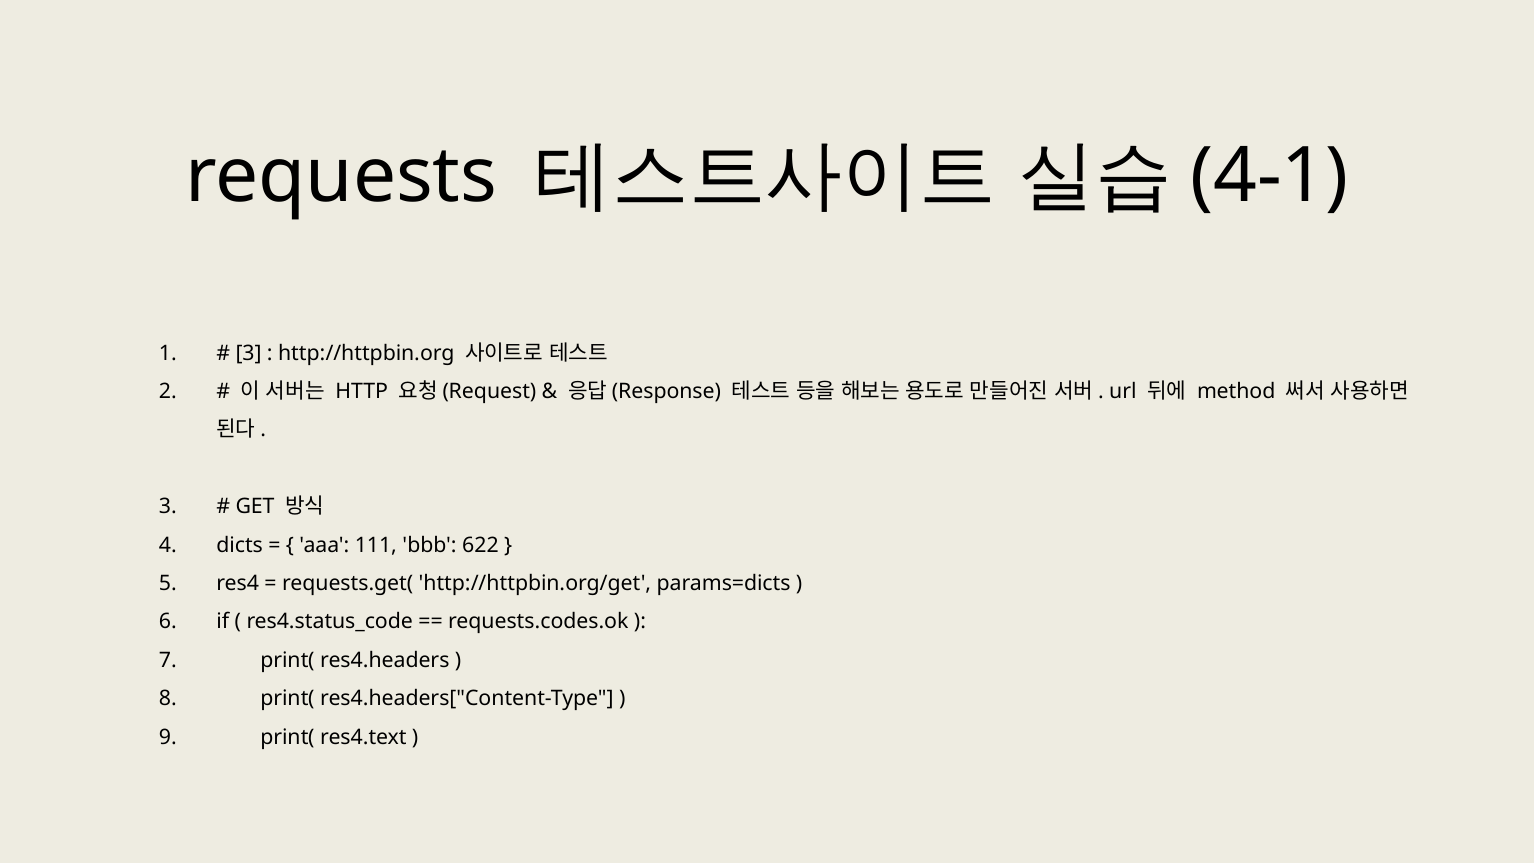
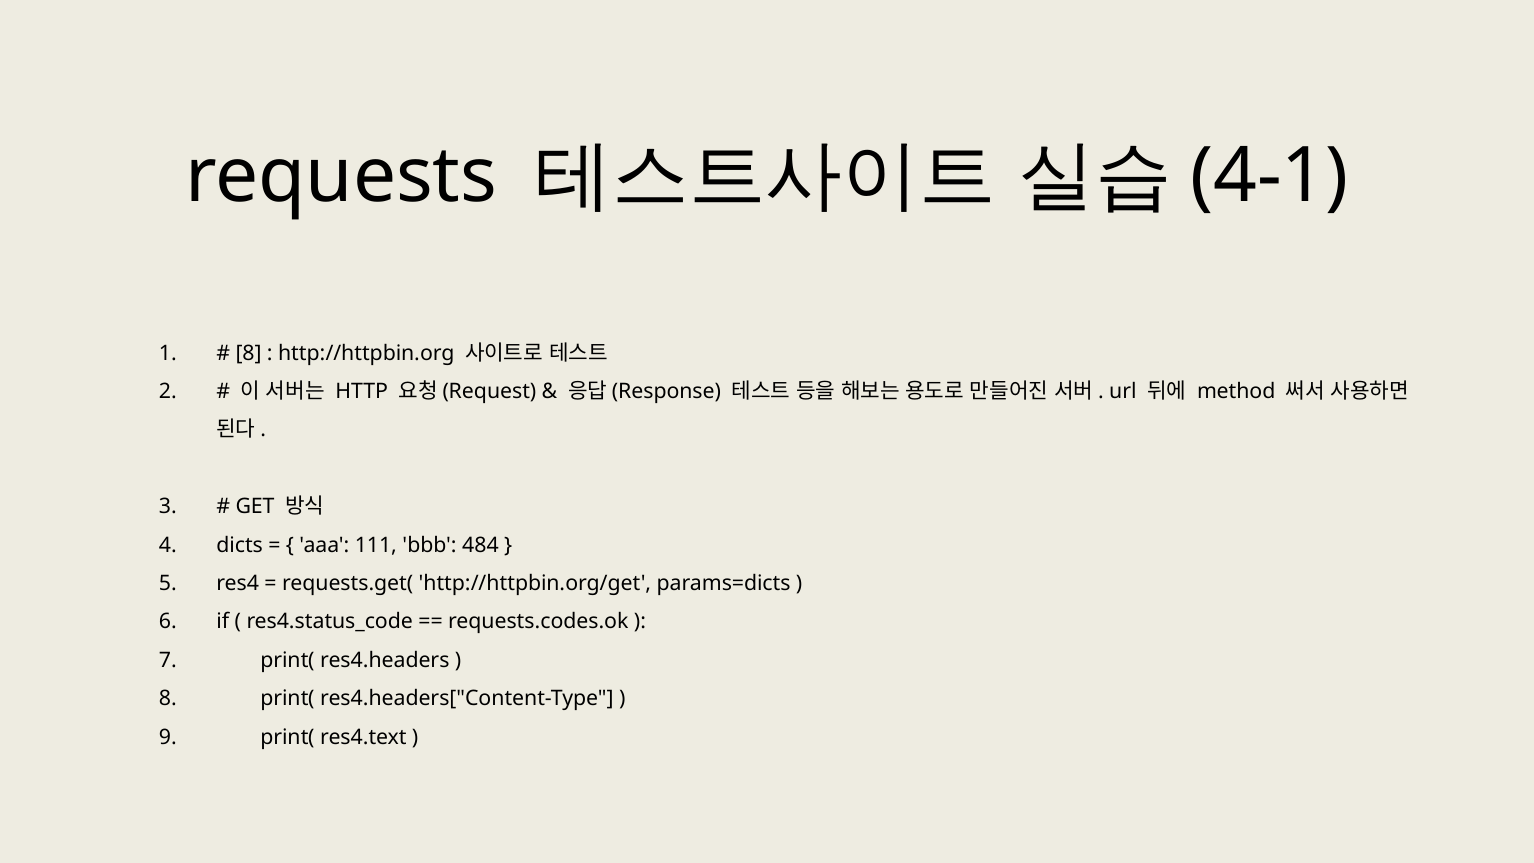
3: 3 -> 8 (249, 353)
622: 622 -> 484 (481, 545)
